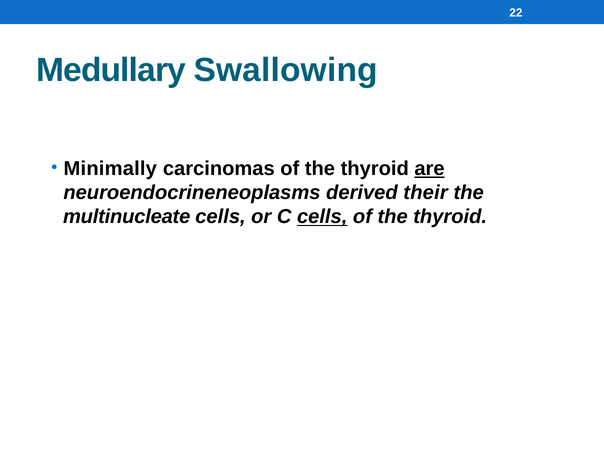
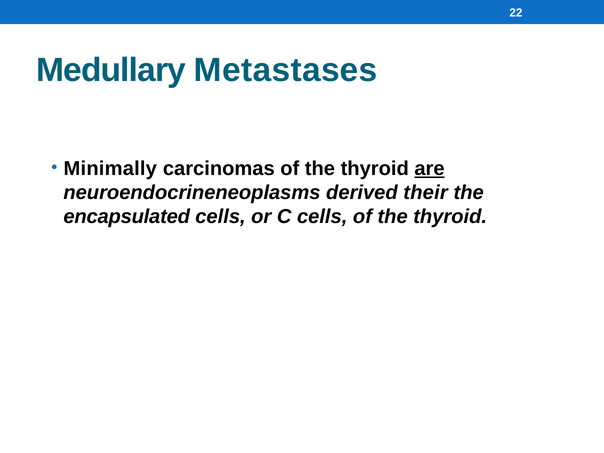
Swallowing: Swallowing -> Metastases (286, 70)
multinucleate: multinucleate -> encapsulated (127, 217)
cells underline: present -> none (322, 217)
